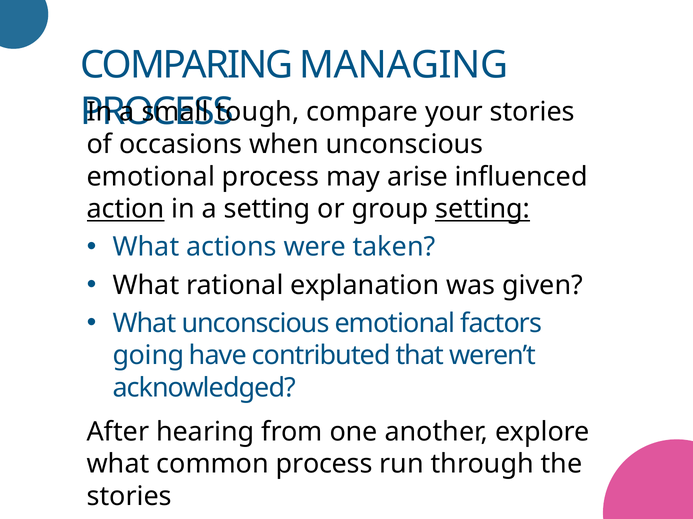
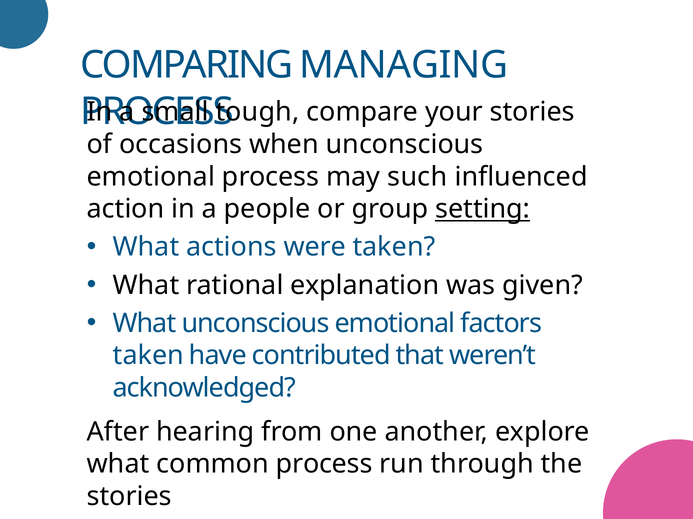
arise: arise -> such (417, 177)
action underline: present -> none (126, 209)
a setting: setting -> people (267, 209)
going: going -> taken (148, 356)
